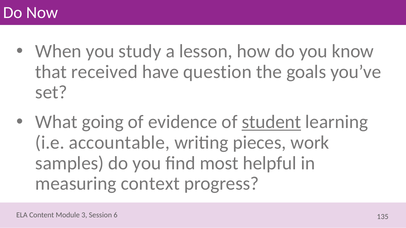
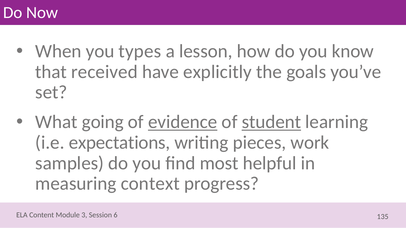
study: study -> types (140, 51)
question: question -> explicitly (218, 72)
evidence underline: none -> present (183, 122)
accountable: accountable -> expectations (119, 143)
